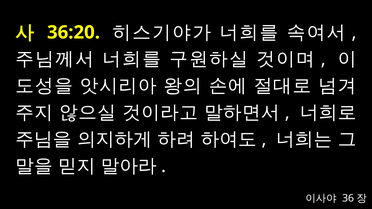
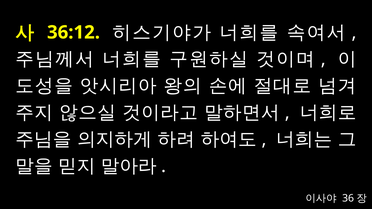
36:20: 36:20 -> 36:12 (73, 32)
